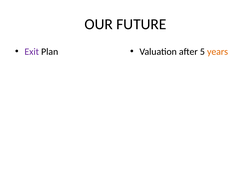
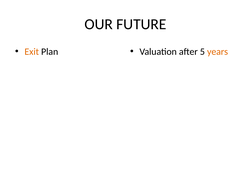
Exit colour: purple -> orange (32, 52)
